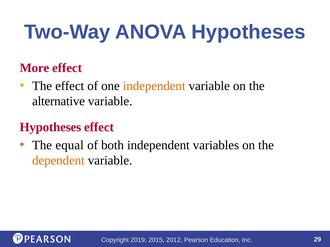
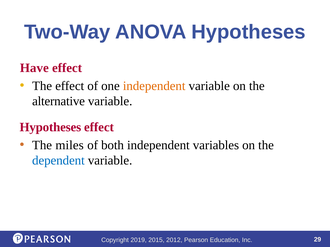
More: More -> Have (34, 68)
equal: equal -> miles (70, 145)
dependent colour: orange -> blue (58, 161)
